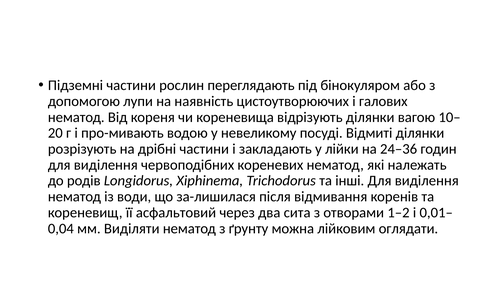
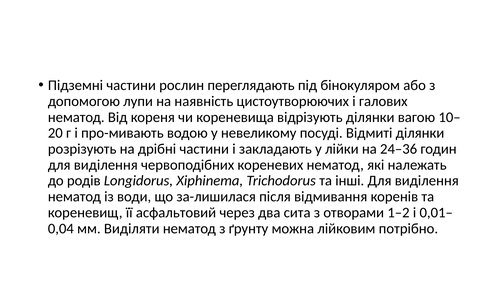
оглядати: оглядати -> потрібно (408, 228)
